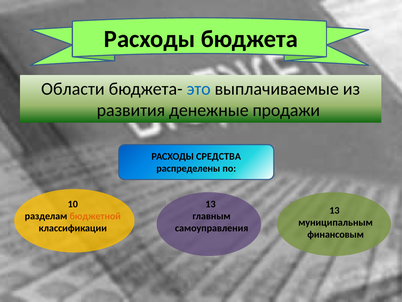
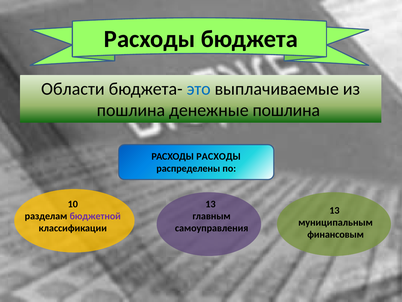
развития: развития -> пошлина (131, 110)
денежные продажи: продажи -> пошлина (286, 110)
РАСХОДЫ СРЕДСТВА: СРЕДСТВА -> РАСХОДЫ (219, 156)
бюджетной colour: orange -> purple (95, 216)
